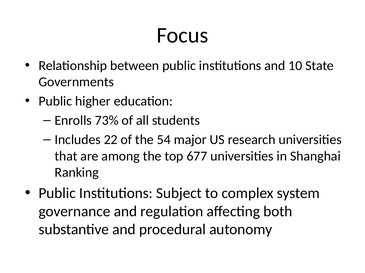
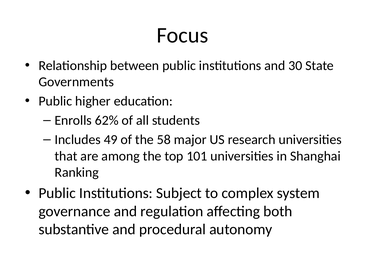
10: 10 -> 30 (295, 66)
73%: 73% -> 62% (107, 121)
22: 22 -> 49 (111, 140)
54: 54 -> 58 (164, 140)
677: 677 -> 101 (197, 156)
